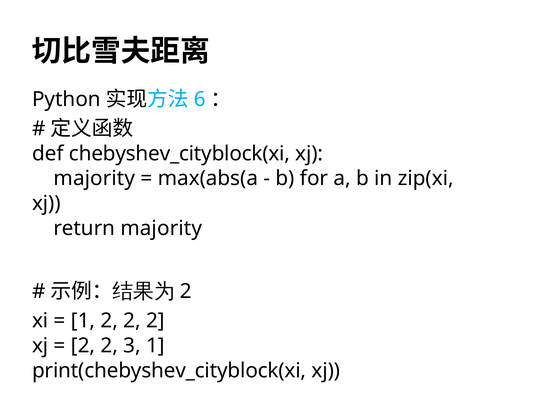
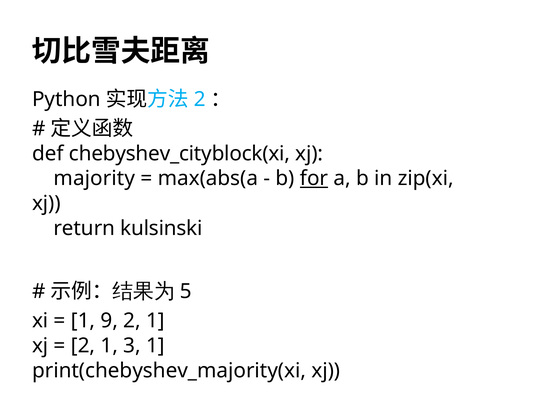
6: 6 -> 2 (200, 99)
for underline: none -> present (314, 179)
return majority: majority -> kulsinski (161, 229)
2: 2 -> 5 (186, 292)
1 2: 2 -> 9 (109, 321)
2: 2 -> 1 (155, 321)
2: 2 -> 1 (109, 346)
print(chebyshev_cityblock(xi: print(chebyshev_cityblock(xi -> print(chebyshev_majority(xi (169, 371)
